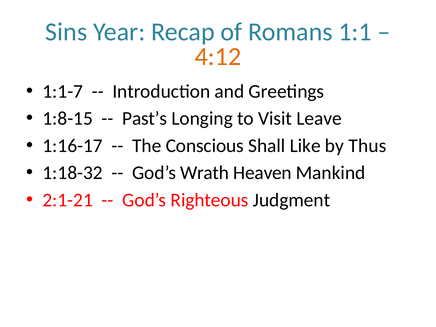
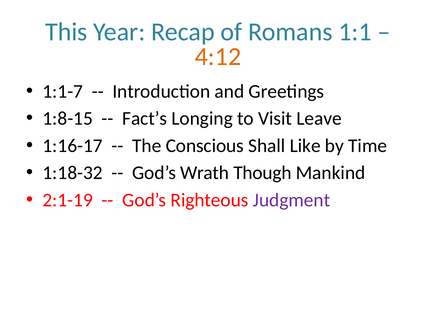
Sins: Sins -> This (66, 32)
Past’s: Past’s -> Fact’s (145, 119)
Thus: Thus -> Time (368, 146)
Heaven: Heaven -> Though (263, 173)
2:1-21: 2:1-21 -> 2:1-19 (68, 200)
Judgment colour: black -> purple (292, 200)
